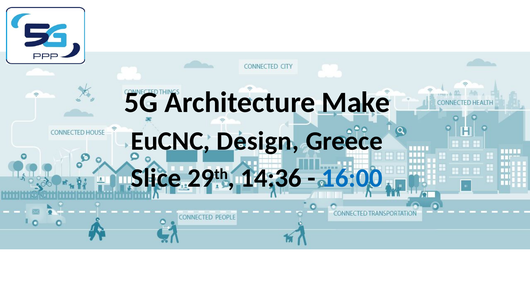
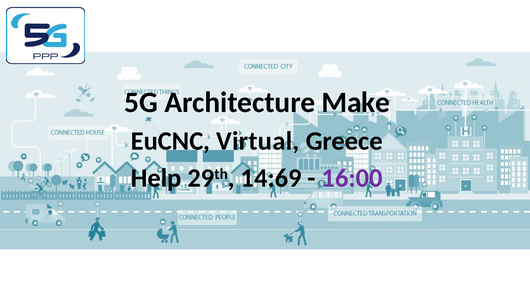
Design: Design -> Virtual (258, 141)
Slice: Slice -> Help (156, 178)
14:36: 14:36 -> 14:69 (271, 178)
16:00 colour: blue -> purple (352, 178)
